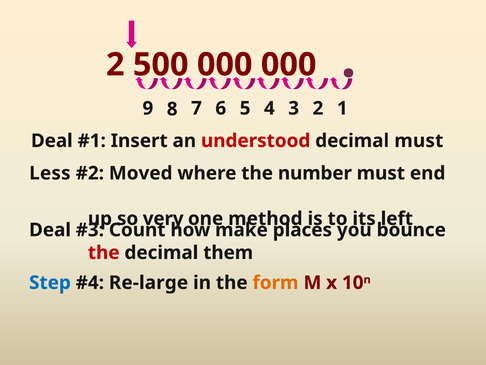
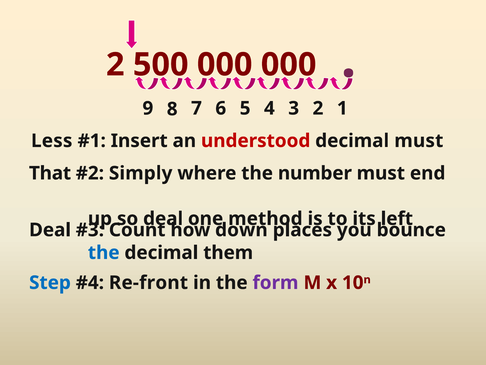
Deal: Deal -> Less (52, 141)
Less: Less -> That (50, 173)
Moved: Moved -> Simply (141, 173)
very: very -> deal (163, 218)
make: make -> down (241, 230)
the colour: red -> blue (104, 252)
Re-large: Re-large -> Re-front (148, 282)
form colour: orange -> purple (275, 282)
